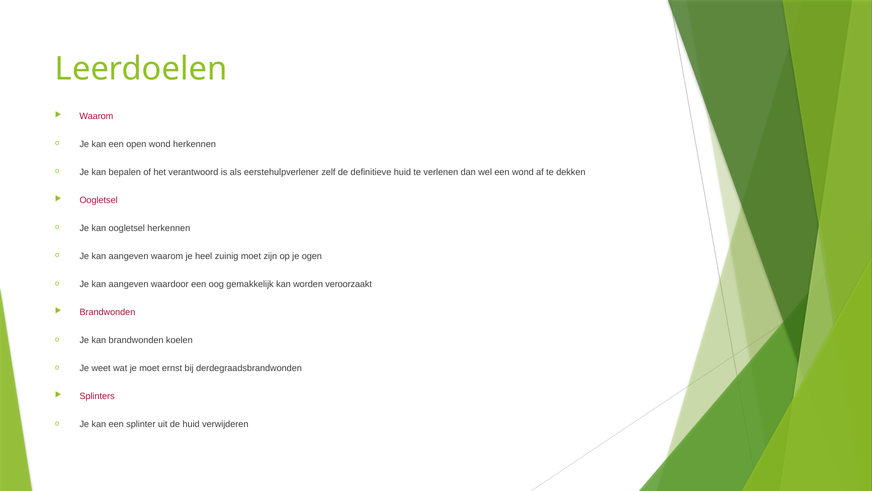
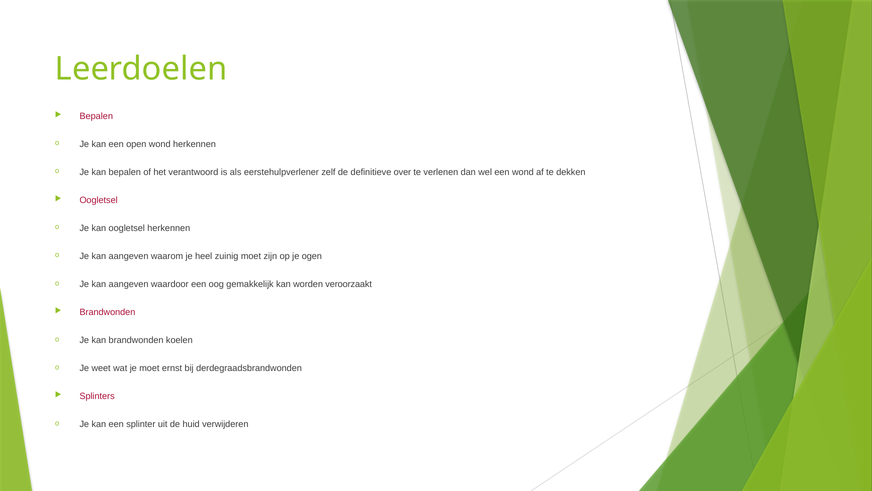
Waarom: Waarom -> Bepalen (96, 116)
definitieve huid: huid -> over (402, 172)
